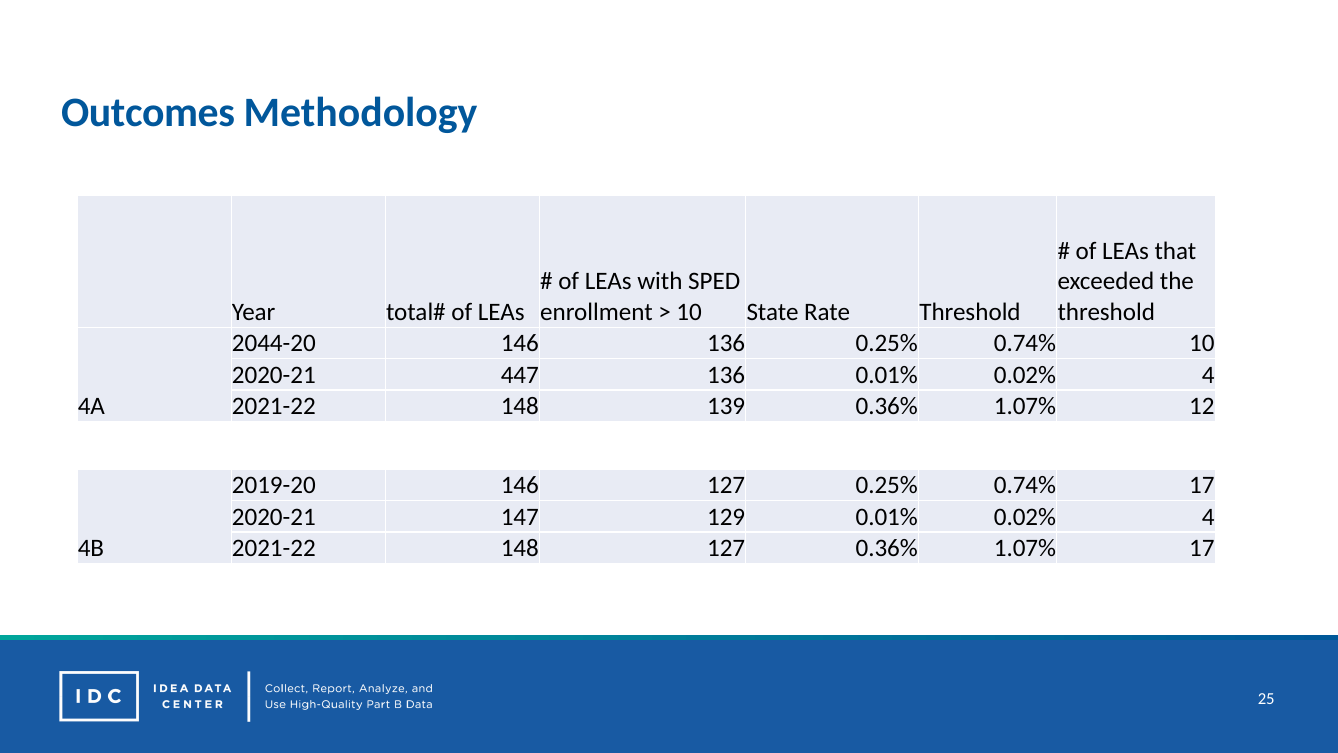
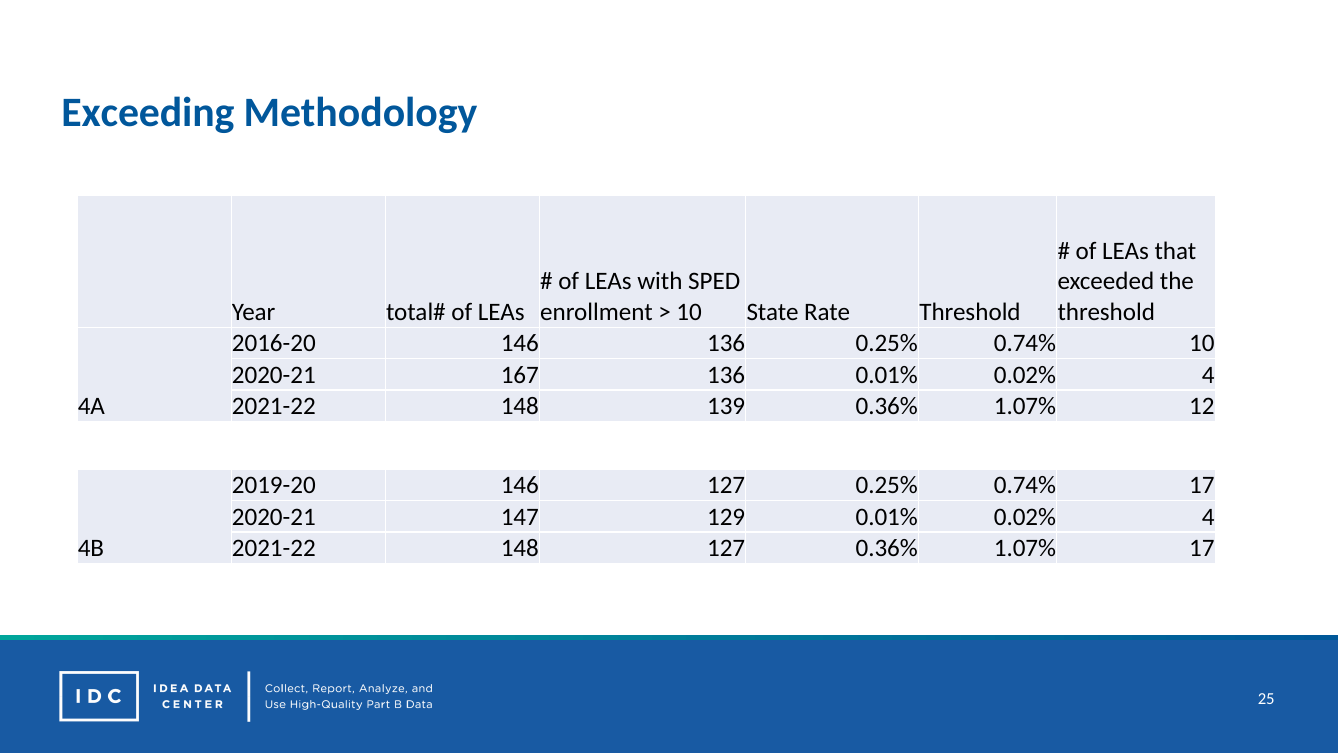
Outcomes: Outcomes -> Exceeding (148, 113)
2044-20: 2044-20 -> 2016-20 (274, 343)
447: 447 -> 167 (520, 375)
